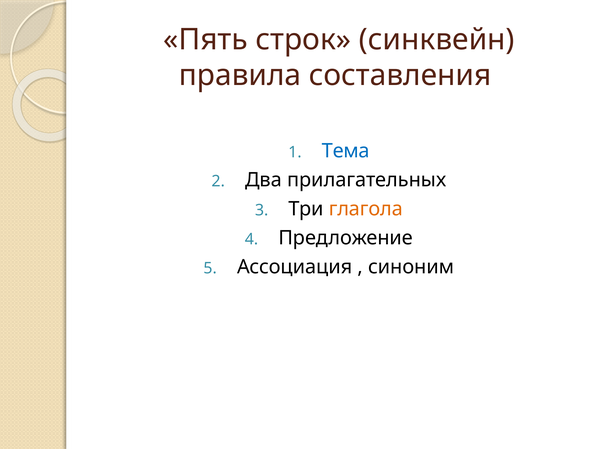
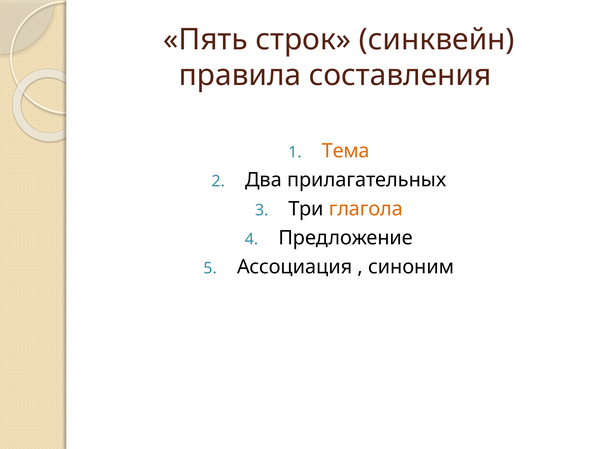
Тема colour: blue -> orange (346, 151)
